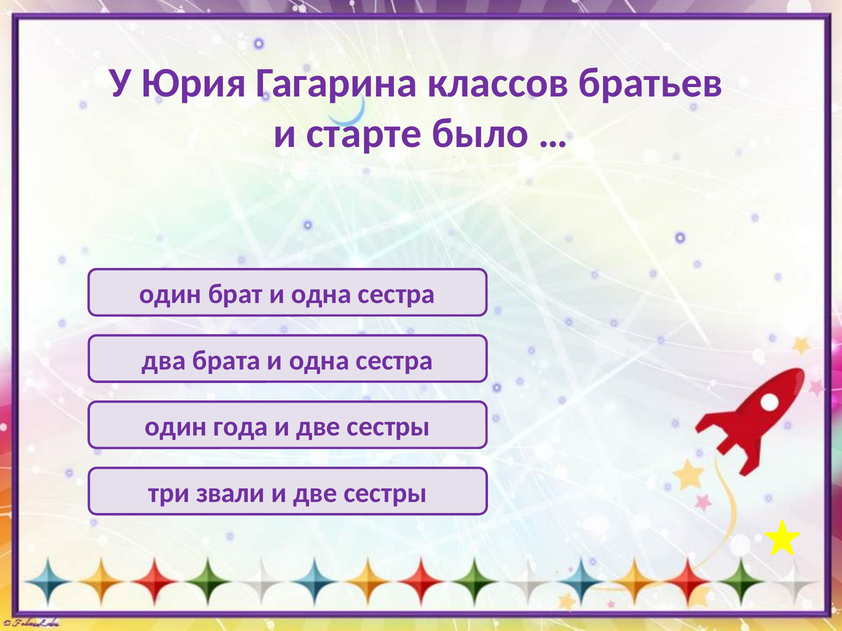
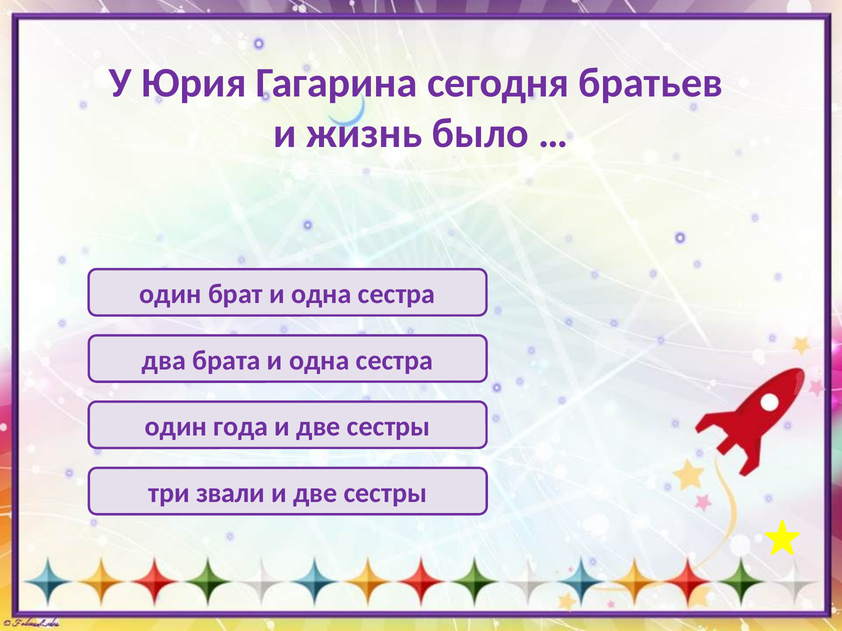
классов: классов -> сегодня (498, 83)
старте: старте -> жизнь (364, 133)
